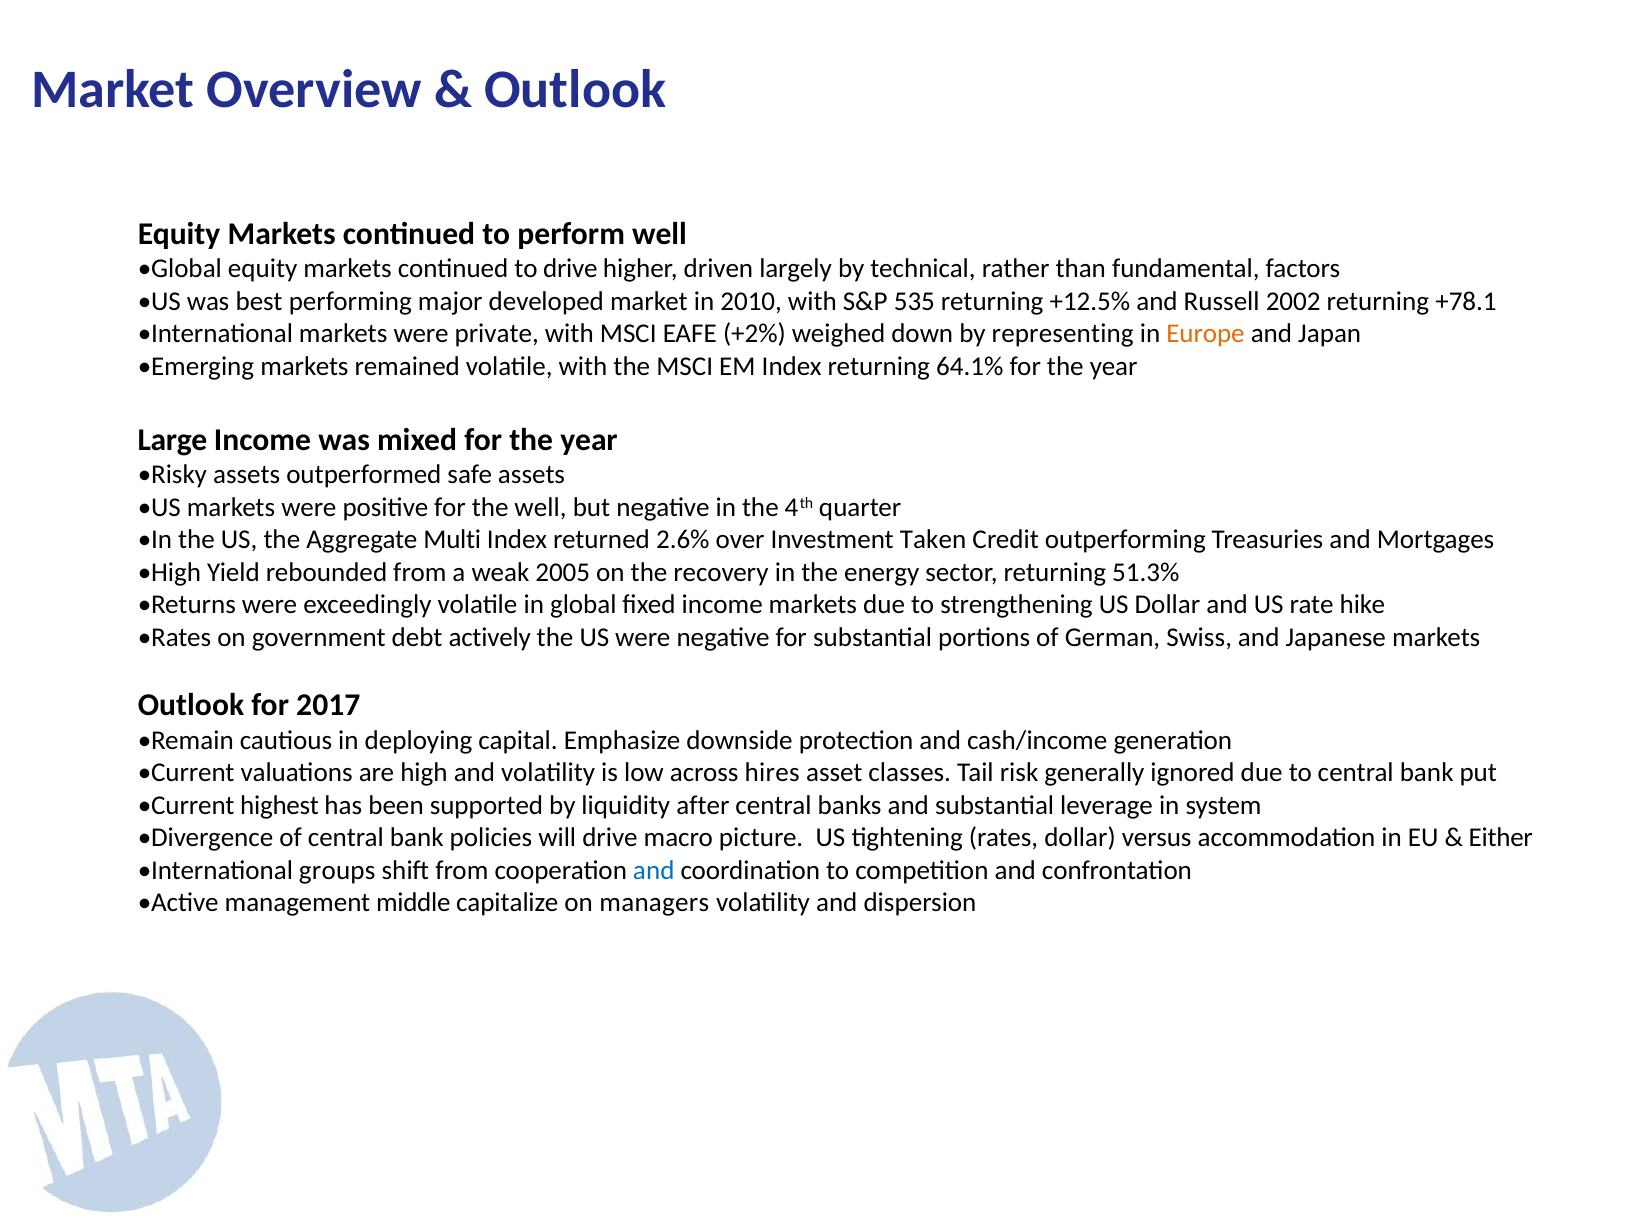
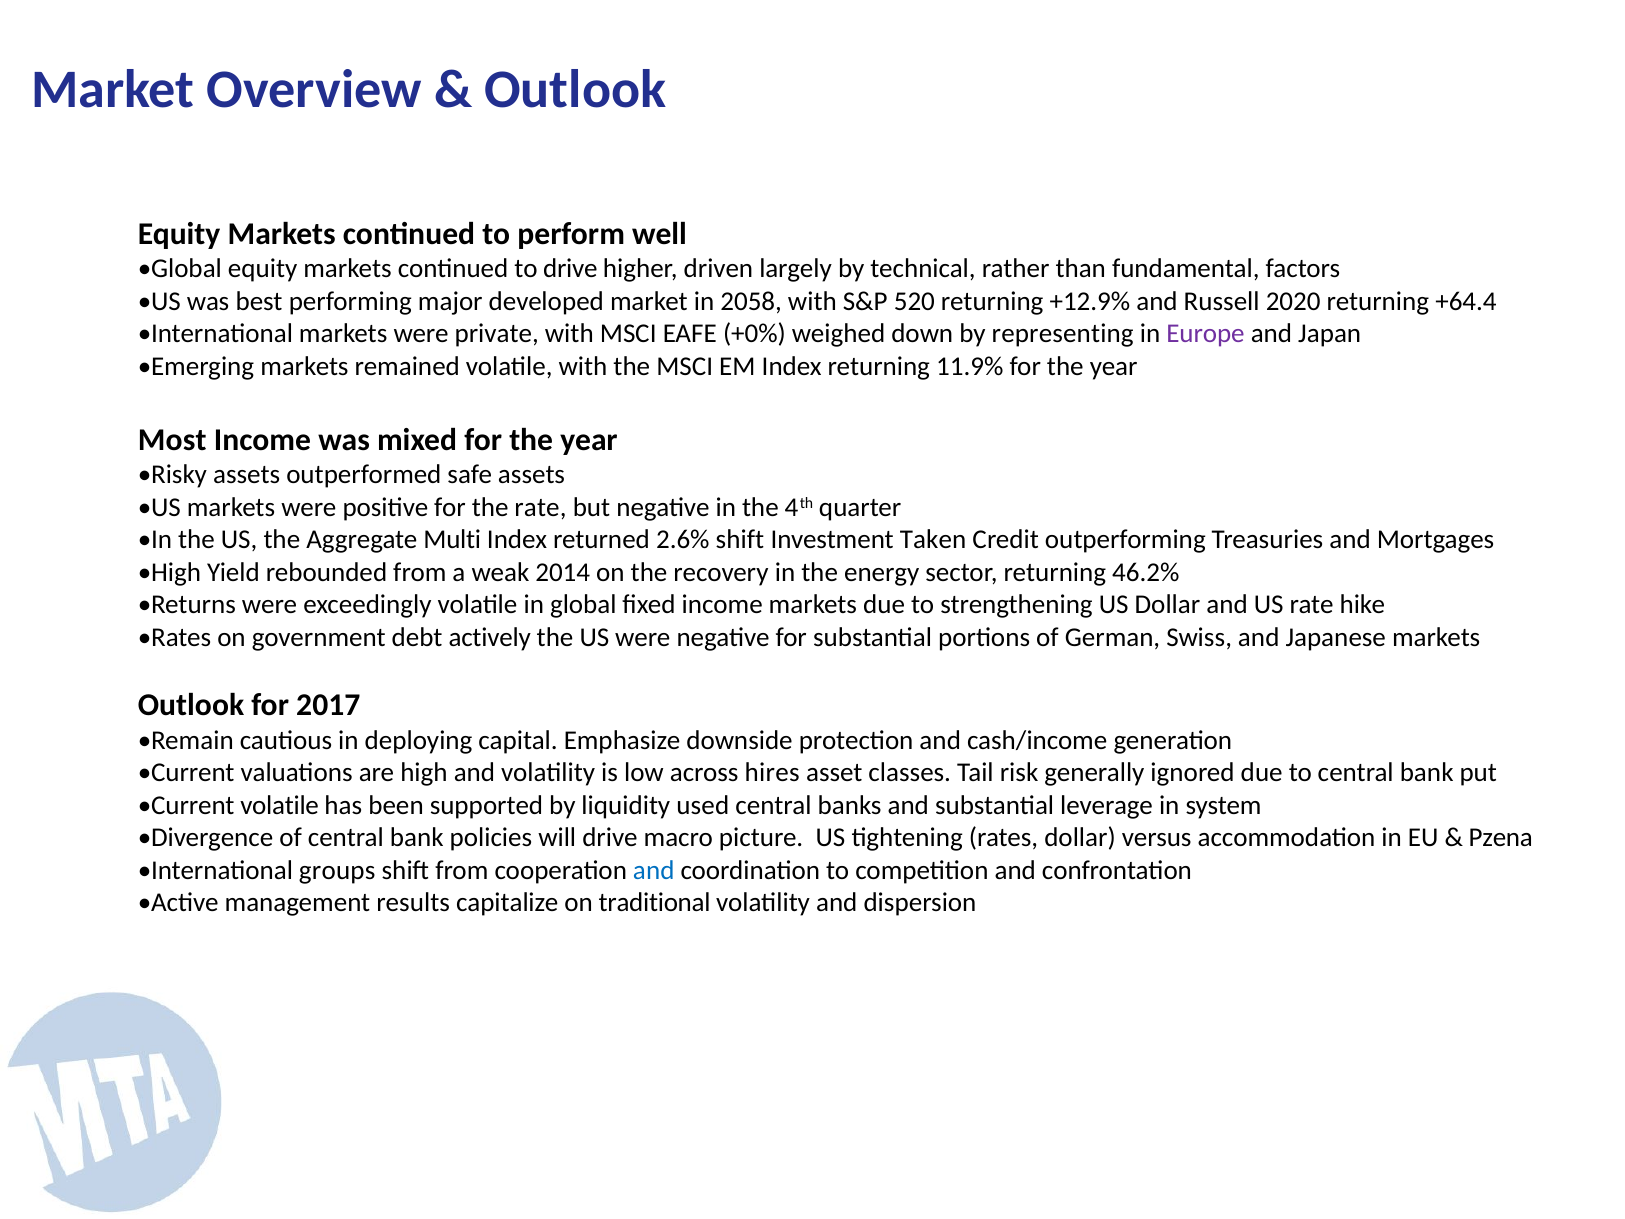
2010: 2010 -> 2058 (751, 301)
535: 535 -> 520 (914, 301)
+12.5%: +12.5% -> +12.9% (1090, 301)
2002: 2002 -> 2020 (1293, 301)
+78.1: +78.1 -> +64.4 (1466, 301)
+2%: +2% -> +0% (754, 334)
Europe colour: orange -> purple (1205, 334)
64.1%: 64.1% -> 11.9% (970, 366)
Large: Large -> Most (172, 440)
the well: well -> rate (540, 507)
2.6% over: over -> shift (740, 540)
2005: 2005 -> 2014 (563, 572)
51.3%: 51.3% -> 46.2% (1146, 572)
Current highest: highest -> volatile (280, 805)
after: after -> used (703, 805)
Either: Either -> Pzena (1501, 838)
middle: middle -> results (413, 903)
managers: managers -> traditional (655, 903)
